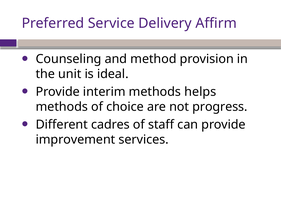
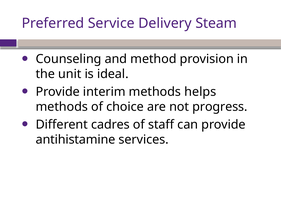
Affirm: Affirm -> Steam (216, 23)
improvement: improvement -> antihistamine (75, 139)
